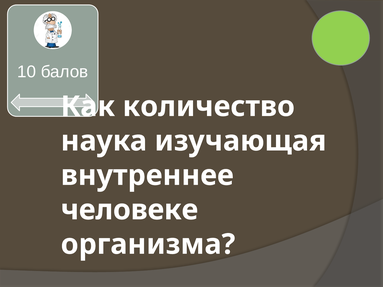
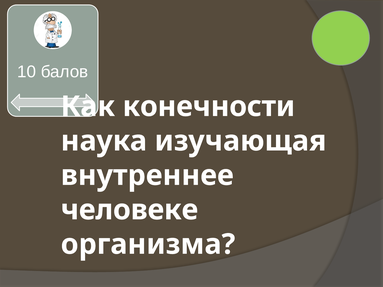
количество: количество -> конечности (209, 107)
